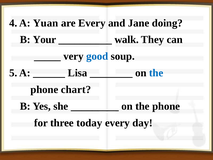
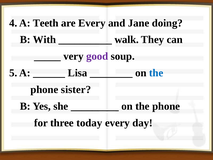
Yuan: Yuan -> Teeth (46, 23)
Your: Your -> With (44, 40)
good colour: blue -> purple (97, 56)
chart: chart -> sister (76, 89)
